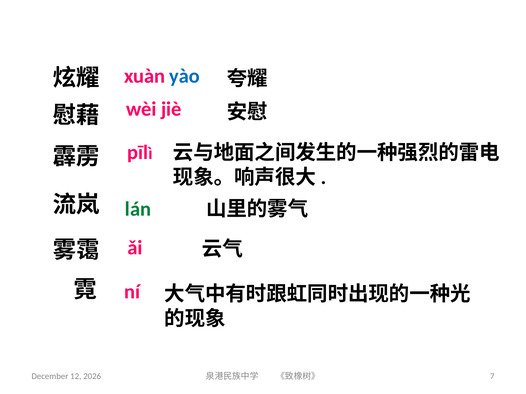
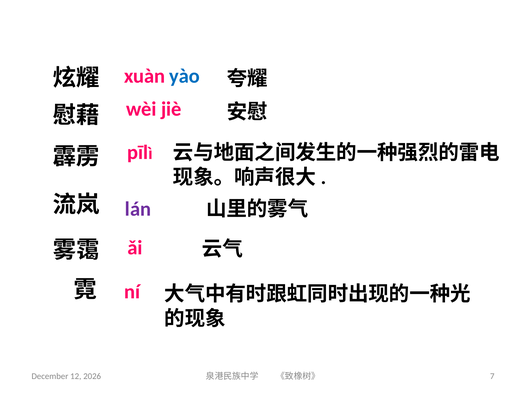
lán colour: green -> purple (138, 209)
